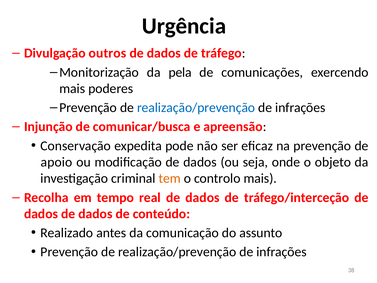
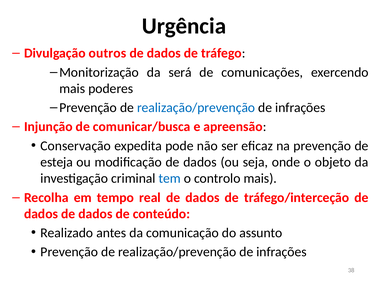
pela: pela -> será (180, 72)
apoio: apoio -> esteja (57, 162)
tem colour: orange -> blue (170, 178)
